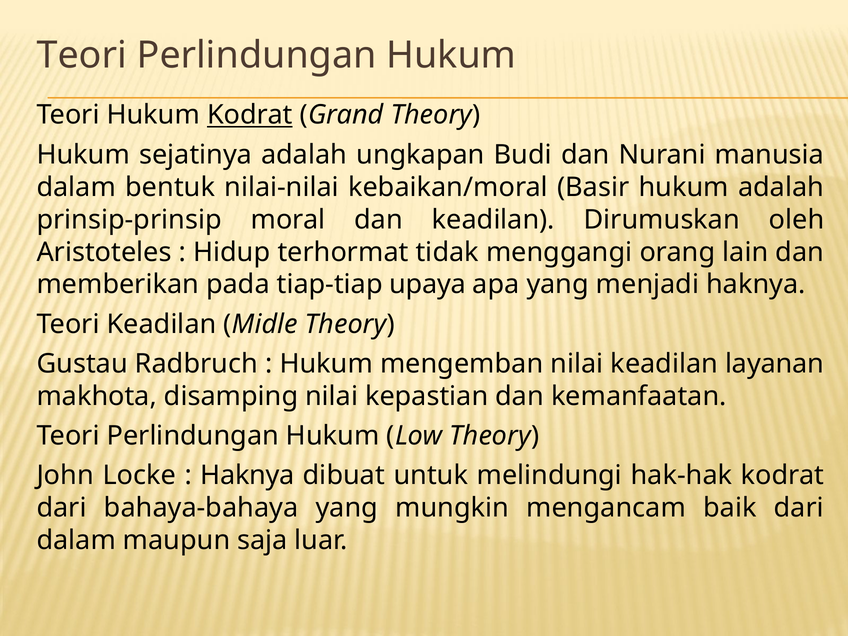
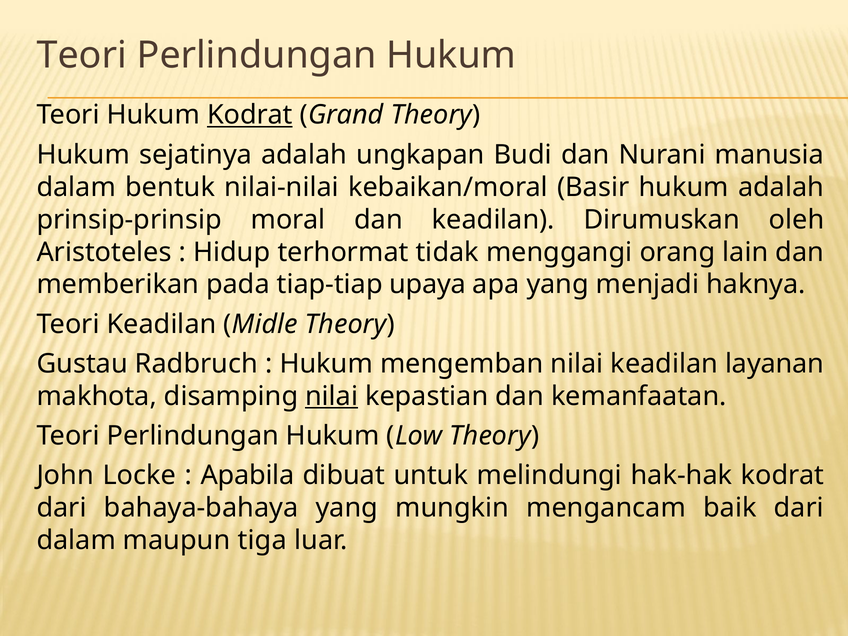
nilai underline: none -> present (332, 396)
Haknya: Haknya -> Apabila (247, 475)
saja: saja -> tiga (262, 540)
